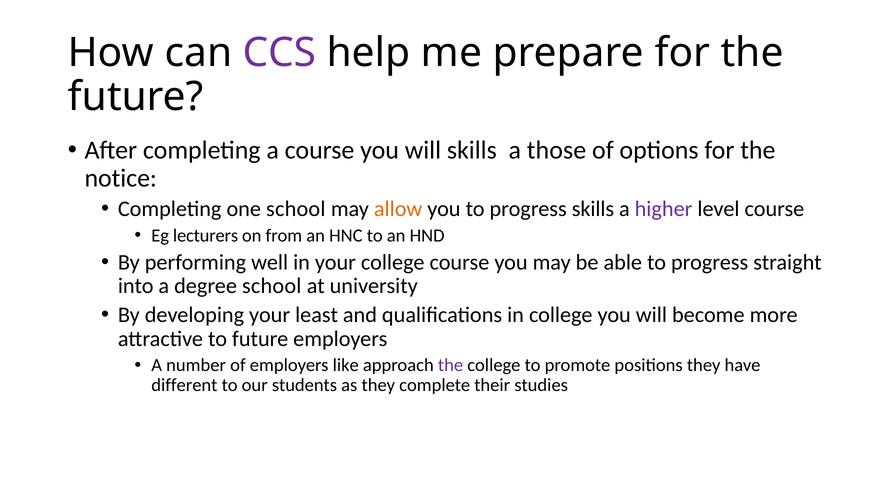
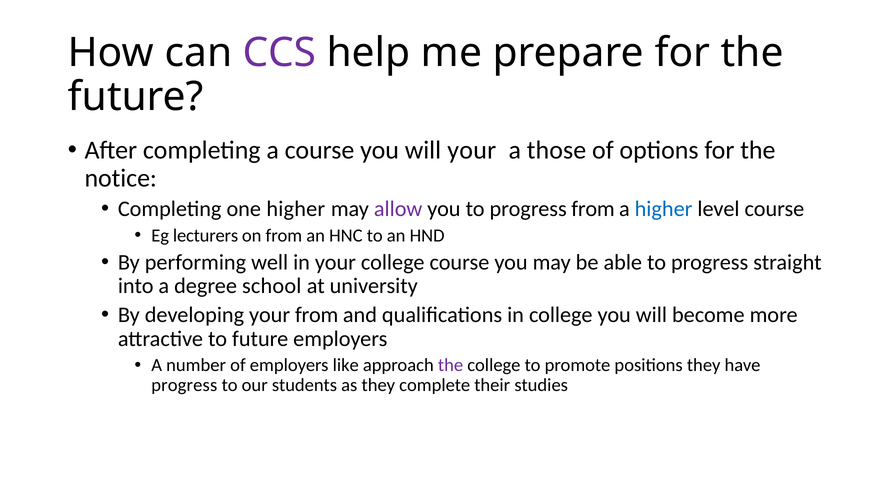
will skills: skills -> your (472, 150)
one school: school -> higher (296, 209)
allow colour: orange -> purple (398, 209)
progress skills: skills -> from (593, 209)
higher colour: purple -> blue (664, 209)
your least: least -> from (317, 315)
different: different -> progress (184, 386)
